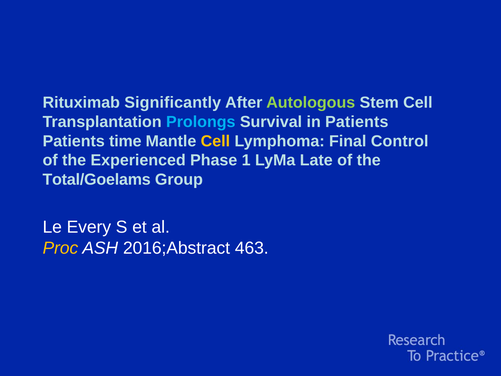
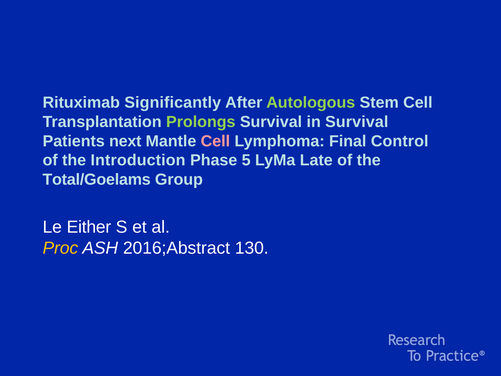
Prolongs colour: light blue -> light green (201, 122)
in Patients: Patients -> Survival (357, 122)
time: time -> next (125, 141)
Cell colour: yellow -> pink (215, 141)
Experienced: Experienced -> Introduction (138, 160)
1: 1 -> 5 (246, 160)
Every: Every -> Either (89, 227)
463: 463 -> 130 (252, 248)
